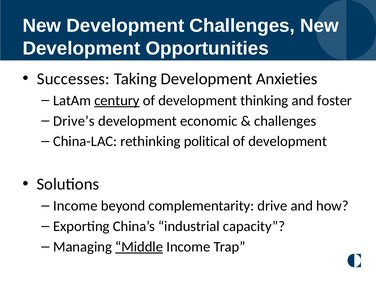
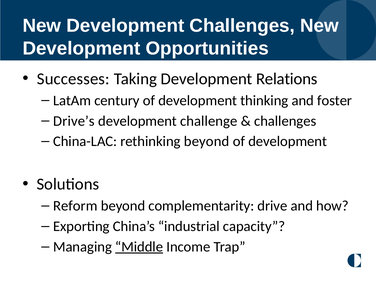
Anxieties: Anxieties -> Relations (287, 79)
century underline: present -> none (117, 100)
economic: economic -> challenge (209, 121)
rethinking political: political -> beyond (207, 141)
Income: Income -> Reform (75, 206)
